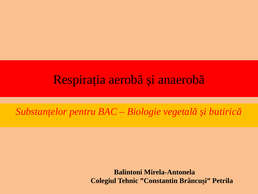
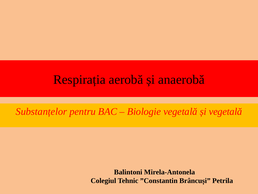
și butirică: butirică -> vegetală (226, 111)
